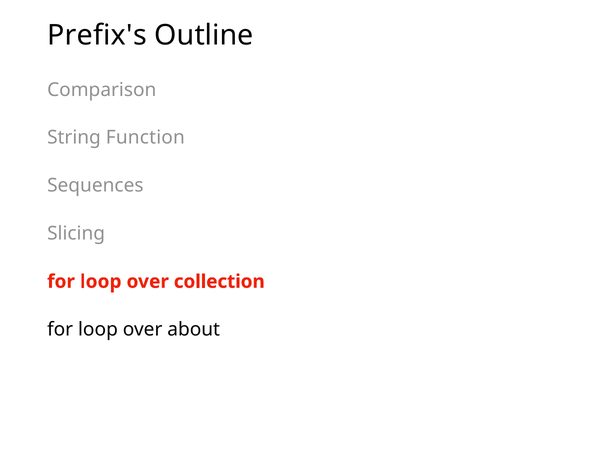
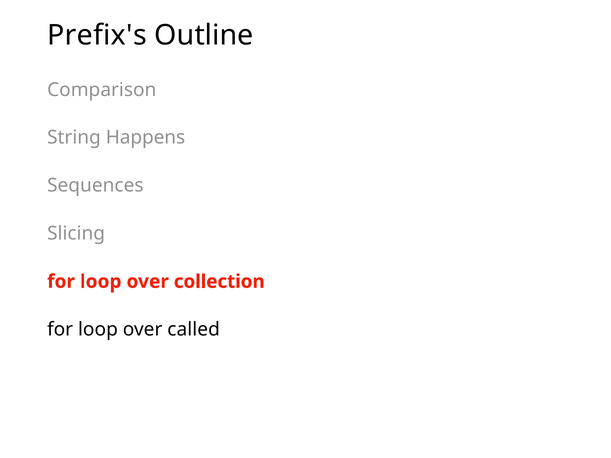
Function: Function -> Happens (145, 138)
about: about -> called (194, 330)
